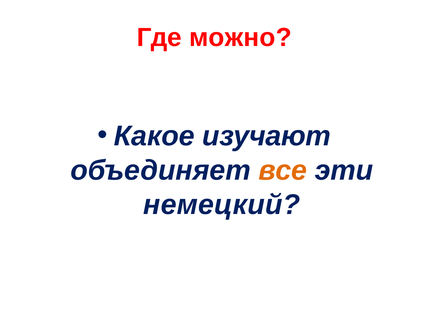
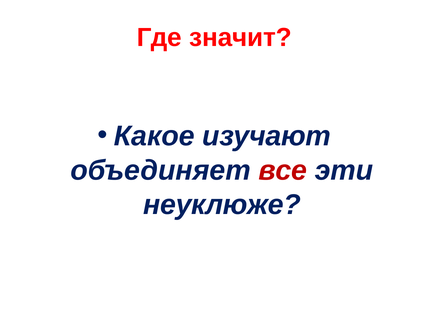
можно: можно -> значит (241, 37)
все colour: orange -> red (283, 170)
немецкий: немецкий -> неуклюже (222, 205)
